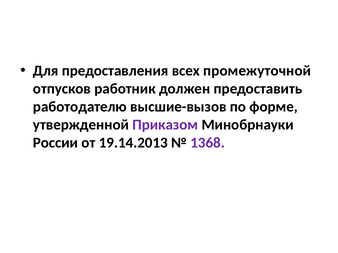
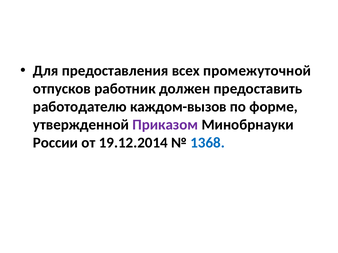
высшие-вызов: высшие-вызов -> каждом-вызов (178, 107)
19.14.2013: 19.14.2013 -> 19.12.2014 (133, 143)
1368 colour: purple -> blue (208, 143)
